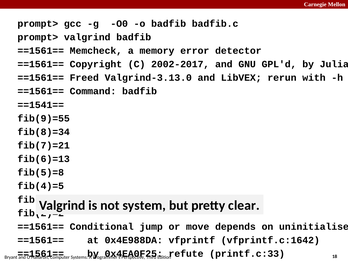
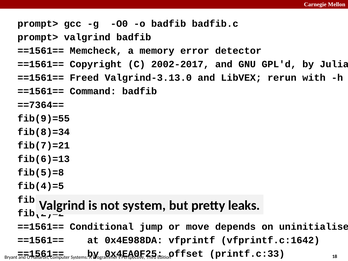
==1541==: ==1541== -> ==7364== (41, 105)
pretty clear: clear -> leaks (244, 205)
refute: refute -> offset (186, 254)
